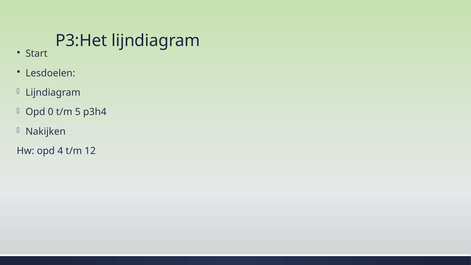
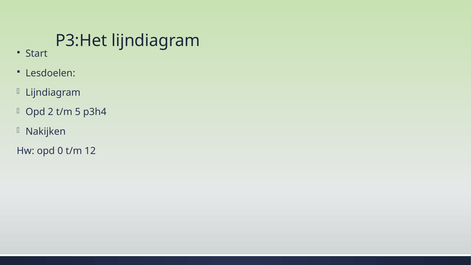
0: 0 -> 2 (51, 112)
4: 4 -> 0 (60, 151)
